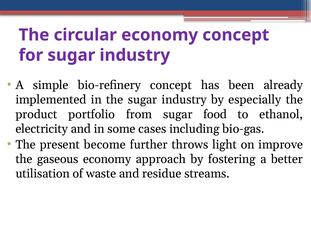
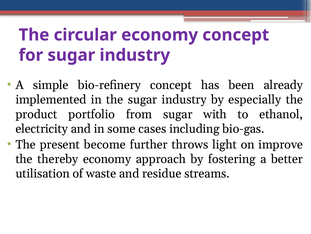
food: food -> with (215, 114)
gaseous: gaseous -> thereby (58, 159)
